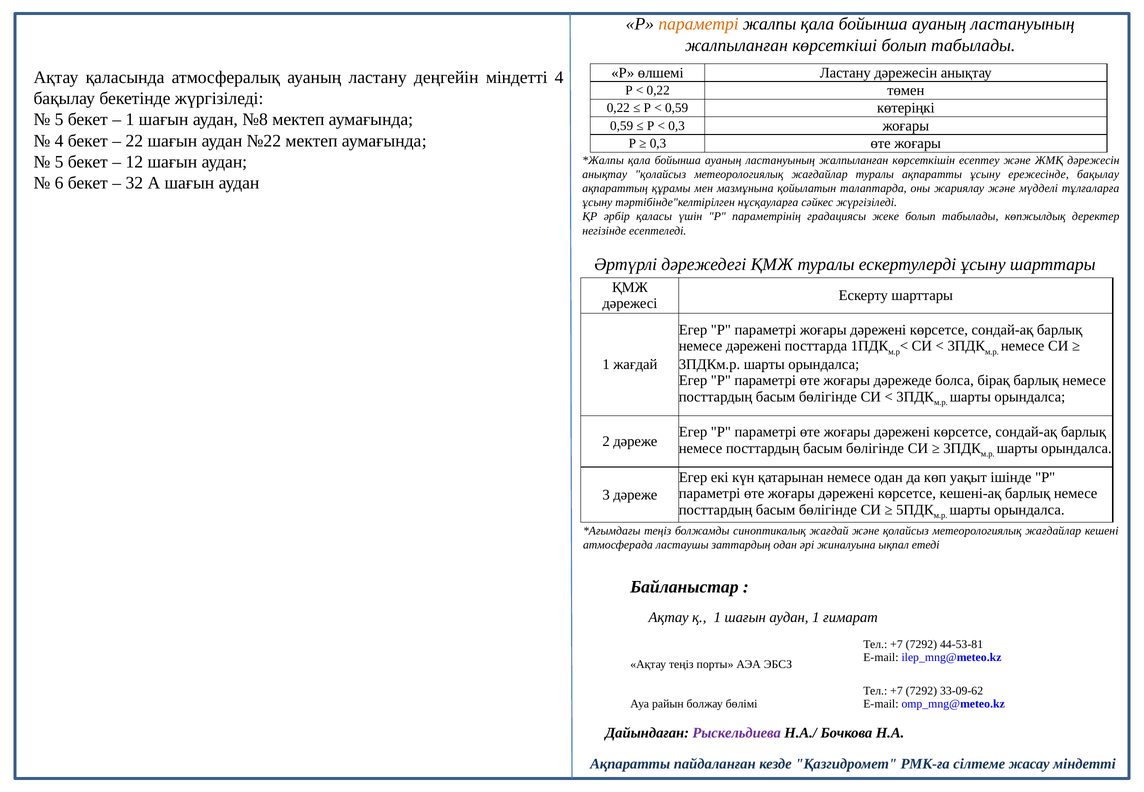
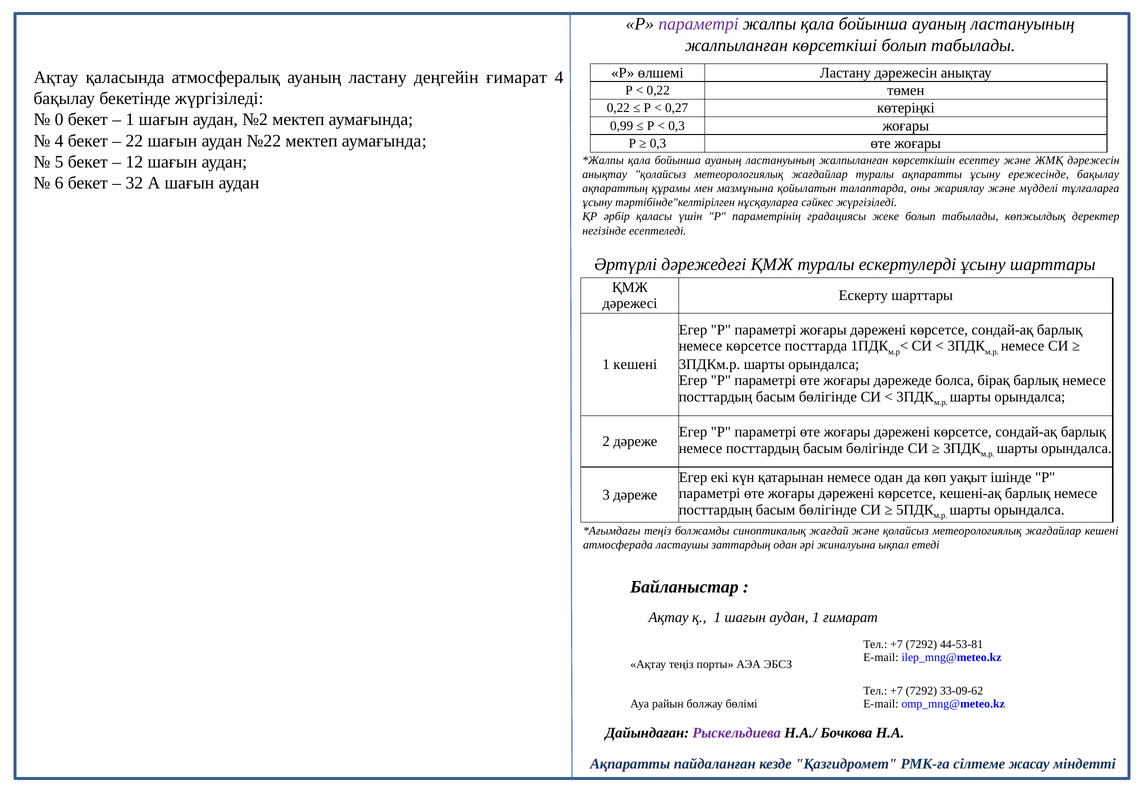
параметрі colour: orange -> purple (699, 24)
деңгейін міндетті: міндетті -> ғимарат (517, 77)
0,59: 0,59 -> 0,27 (677, 108)
5: 5 -> 0 (59, 120)
№8: №8 -> №2 (255, 120)
0,59: 0,59 -> 0,99 (622, 126)
немесе дәрежені: дәрежені -> көрсетсе (753, 346)
1 жағдай: жағдай -> кешені (635, 364)
